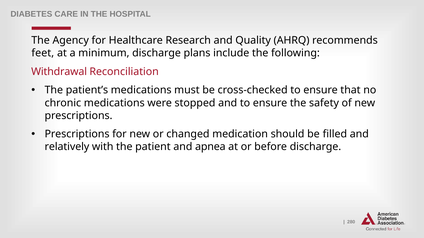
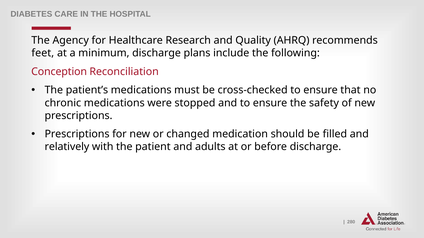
Withdrawal: Withdrawal -> Conception (59, 72)
apnea: apnea -> adults (210, 147)
